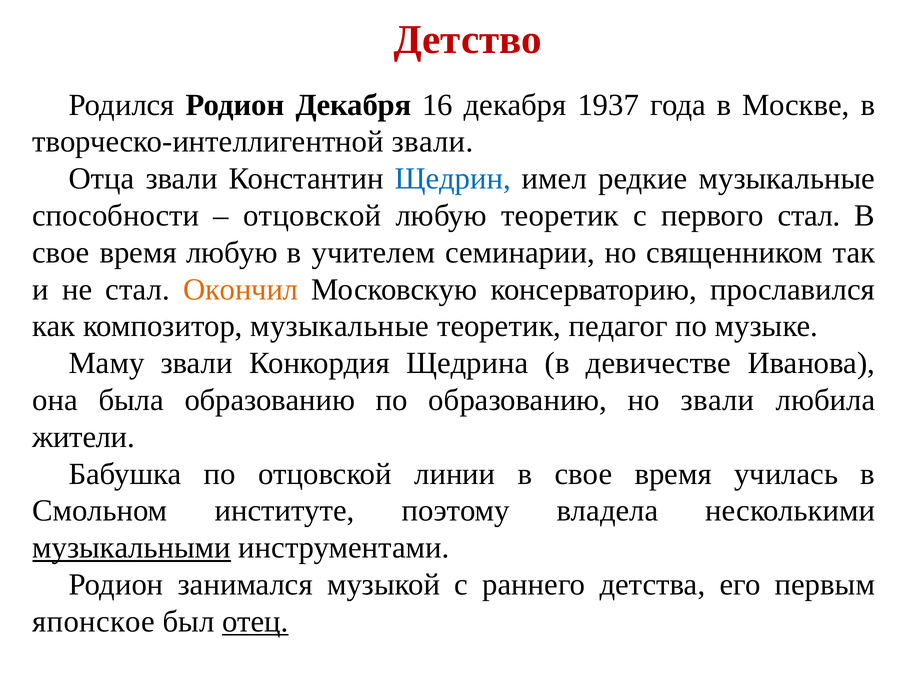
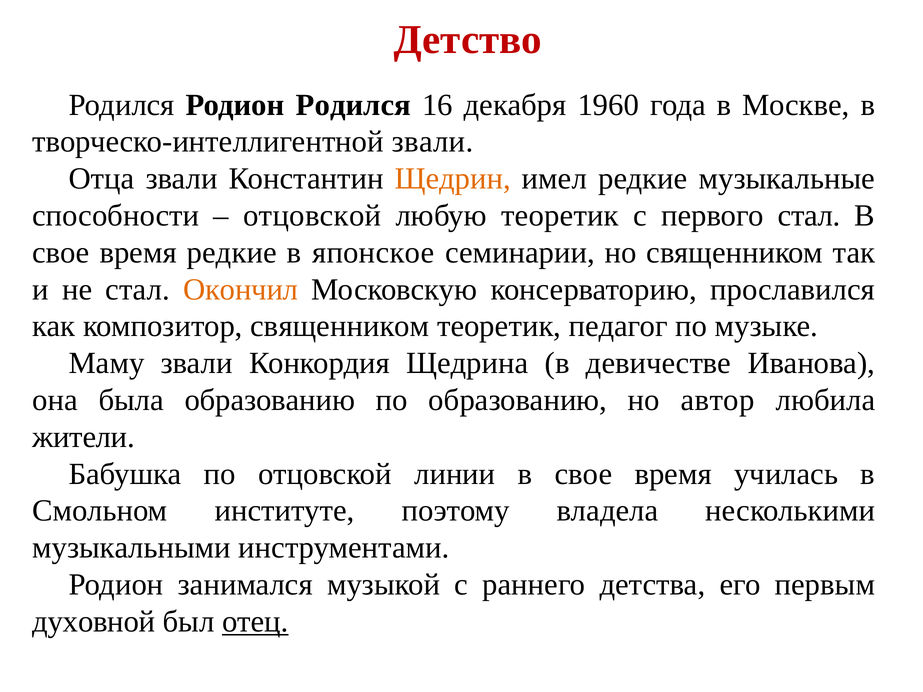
Родион Декабря: Декабря -> Родился (353, 105)
1937: 1937 -> 1960 (608, 105)
Щедрин colour: blue -> orange (453, 179)
время любую: любую -> редкие (232, 253)
учителем: учителем -> японское (373, 253)
композитор музыкальные: музыкальные -> священником (340, 326)
но звали: звали -> автор (718, 400)
музыкальными underline: present -> none (132, 548)
японское: японское -> духовной (94, 622)
